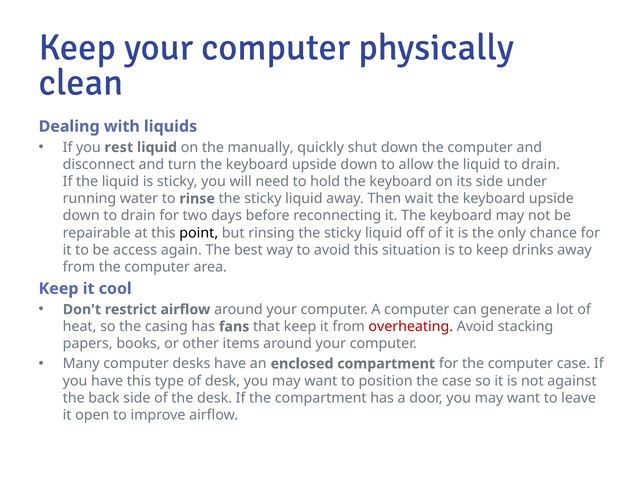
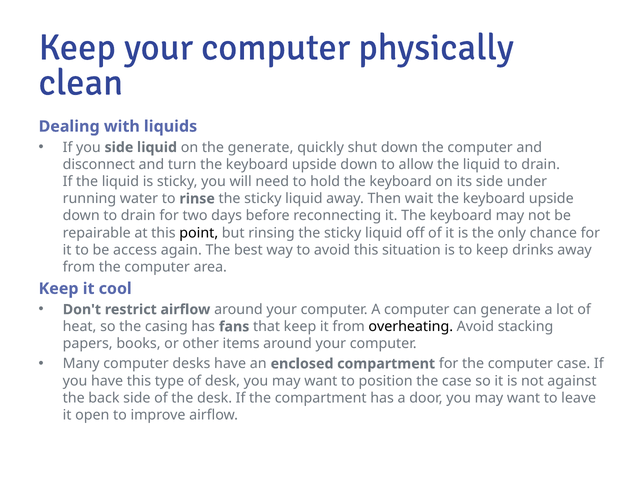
you rest: rest -> side (119, 147)
the manually: manually -> generate (261, 147)
overheating colour: red -> black (411, 327)
